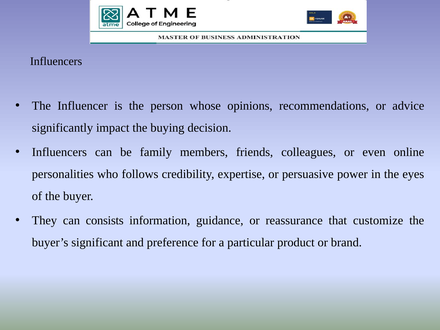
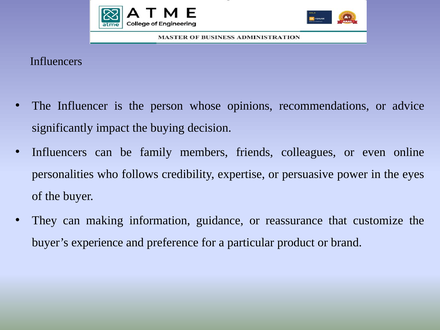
consists: consists -> making (105, 221)
significant: significant -> experience (97, 243)
